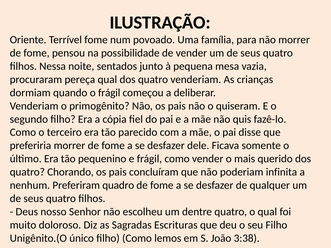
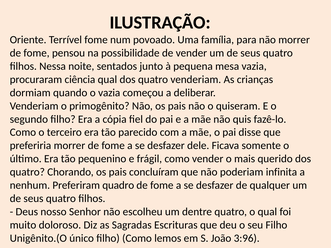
pereça: pereça -> ciência (80, 80)
o frágil: frágil -> vazia (109, 93)
3:38: 3:38 -> 3:96 (247, 238)
